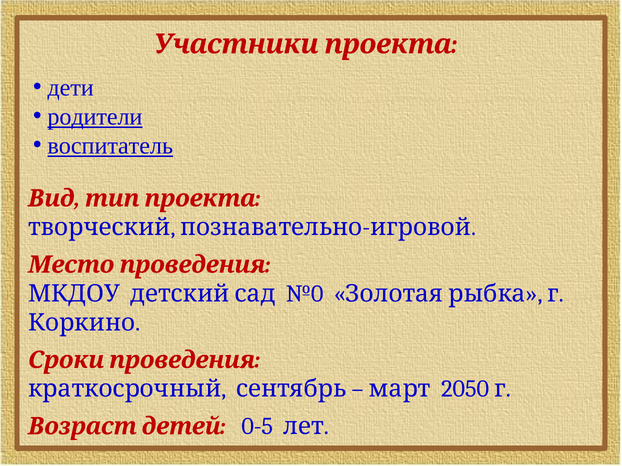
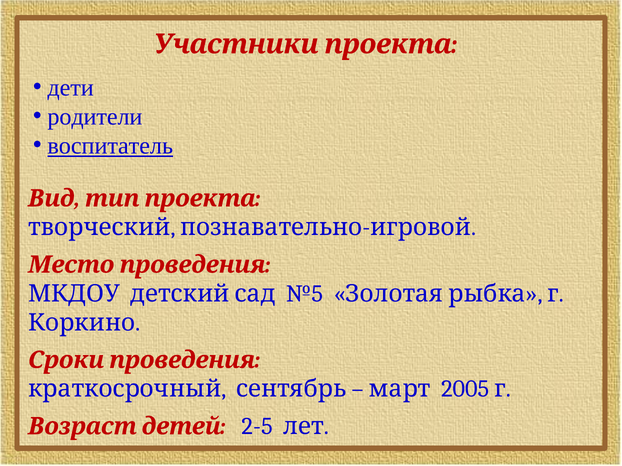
родители underline: present -> none (95, 117)
№0: №0 -> №5 (305, 294)
2050: 2050 -> 2005 (465, 389)
0-5: 0-5 -> 2-5 (257, 427)
